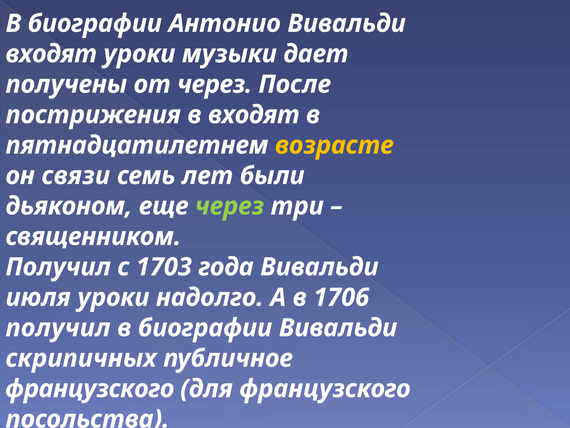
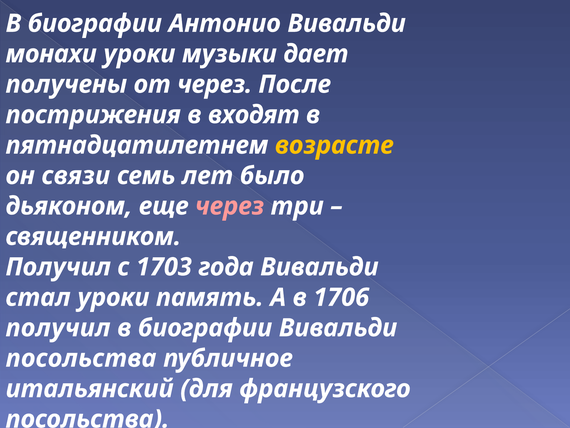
входят: входят -> монахи (51, 54)
были: были -> было (272, 175)
через colour: light green -> pink (230, 206)
июля: июля -> стал (38, 297)
надолго: надолго -> память (210, 297)
скрипичных: скрипичных -> посольства (81, 358)
французского: французского -> итальянский (90, 388)
